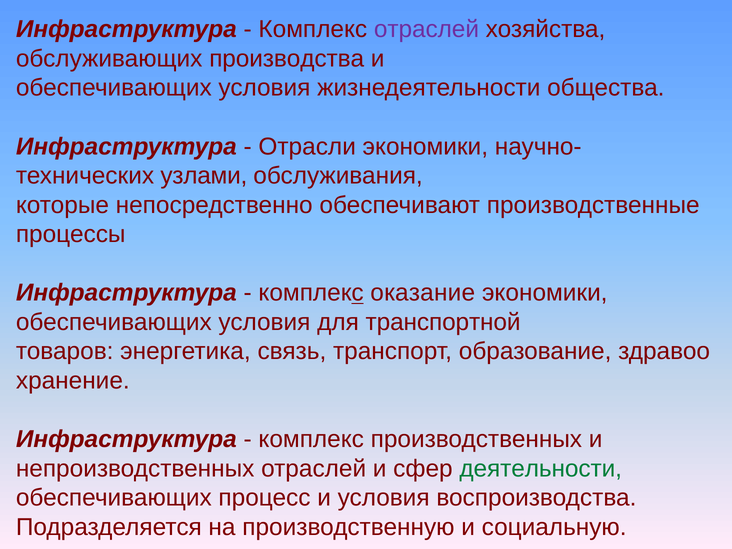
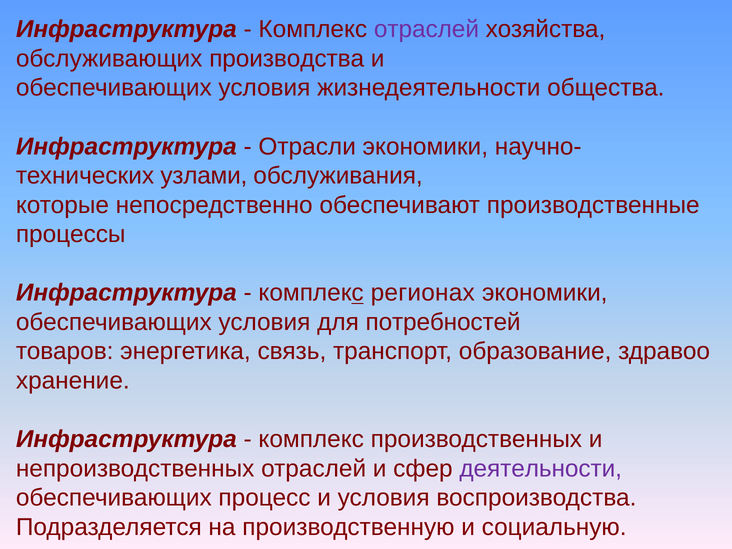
оказание: оказание -> регионах (423, 293)
транспортной: транспортной -> потребностей (443, 322)
деятельности colour: green -> purple (541, 469)
